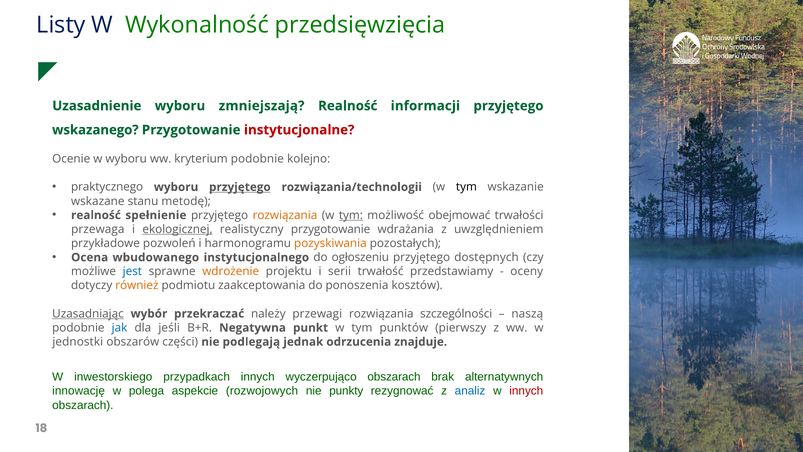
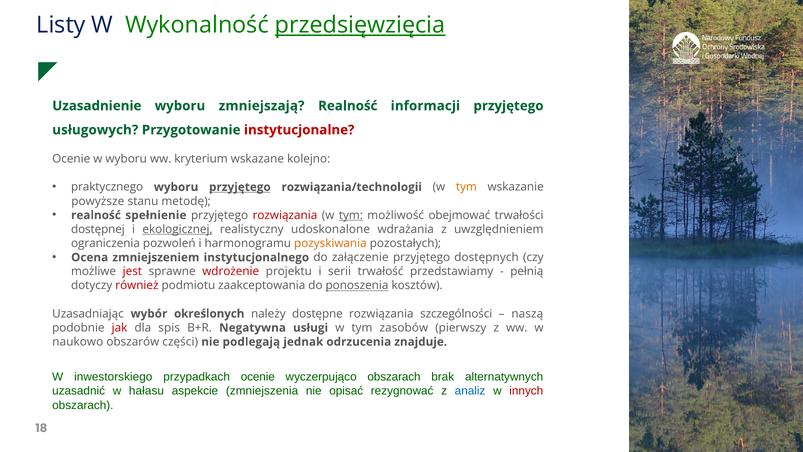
przedsięwzięcia underline: none -> present (360, 25)
wskazanego: wskazanego -> usługowych (95, 130)
kryterium podobnie: podobnie -> wskazane (257, 159)
tym colour: black -> orange (466, 187)
wskazane: wskazane -> powyższe (98, 201)
rozwiązania colour: orange -> red (285, 215)
przewaga: przewaga -> dostępnej (98, 229)
realistyczny przygotowanie: przygotowanie -> udoskonalone (331, 229)
przykładowe: przykładowe -> ograniczenia (105, 243)
wbudowanego: wbudowanego -> zmniejszeniem (156, 257)
ogłoszeniu: ogłoszeniu -> załączenie (360, 257)
jest colour: blue -> red (132, 271)
wdrożenie colour: orange -> red (231, 271)
oceny: oceny -> pełnią (527, 271)
również colour: orange -> red (137, 285)
ponoszenia underline: none -> present (357, 285)
Uzasadniając underline: present -> none (88, 313)
przekraczać: przekraczać -> określonych (209, 313)
przewagi: przewagi -> dostępne (317, 313)
jak colour: blue -> red (120, 328)
jeśli: jeśli -> spis (169, 328)
punkt: punkt -> usługi (311, 328)
punktów: punktów -> zasobów (404, 328)
jednostki: jednostki -> naukowo (78, 342)
przypadkach innych: innych -> ocenie (258, 377)
innowację: innowację -> uzasadnić (79, 391)
polega: polega -> hałasu (146, 391)
rozwojowych: rozwojowych -> zmniejszenia (262, 391)
punkty: punkty -> opisać (346, 391)
